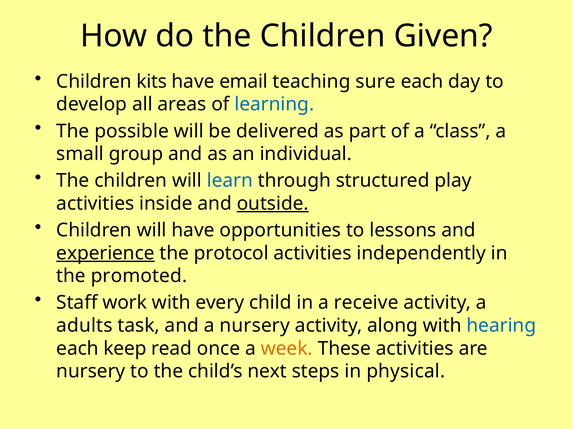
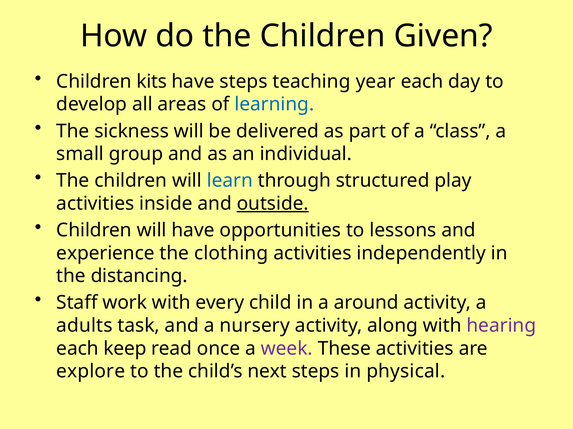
have email: email -> steps (243, 82)
sure: sure -> year (376, 82)
possible: possible -> sickness (132, 131)
experience underline: present -> none (105, 254)
protocol: protocol -> clothing (231, 254)
promoted: promoted -> distancing (139, 276)
receive: receive -> around (366, 303)
hearing colour: blue -> purple (501, 326)
week colour: orange -> purple (287, 349)
nursery: nursery -> explore (91, 372)
